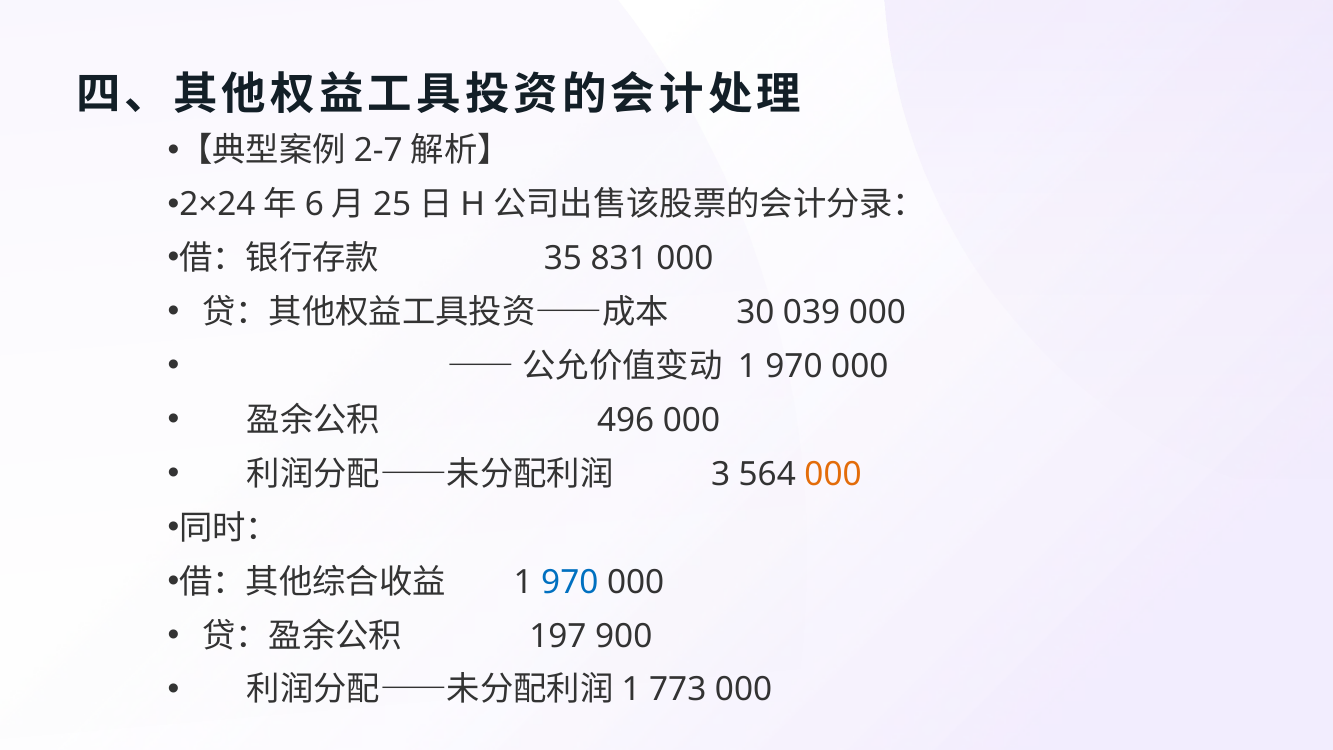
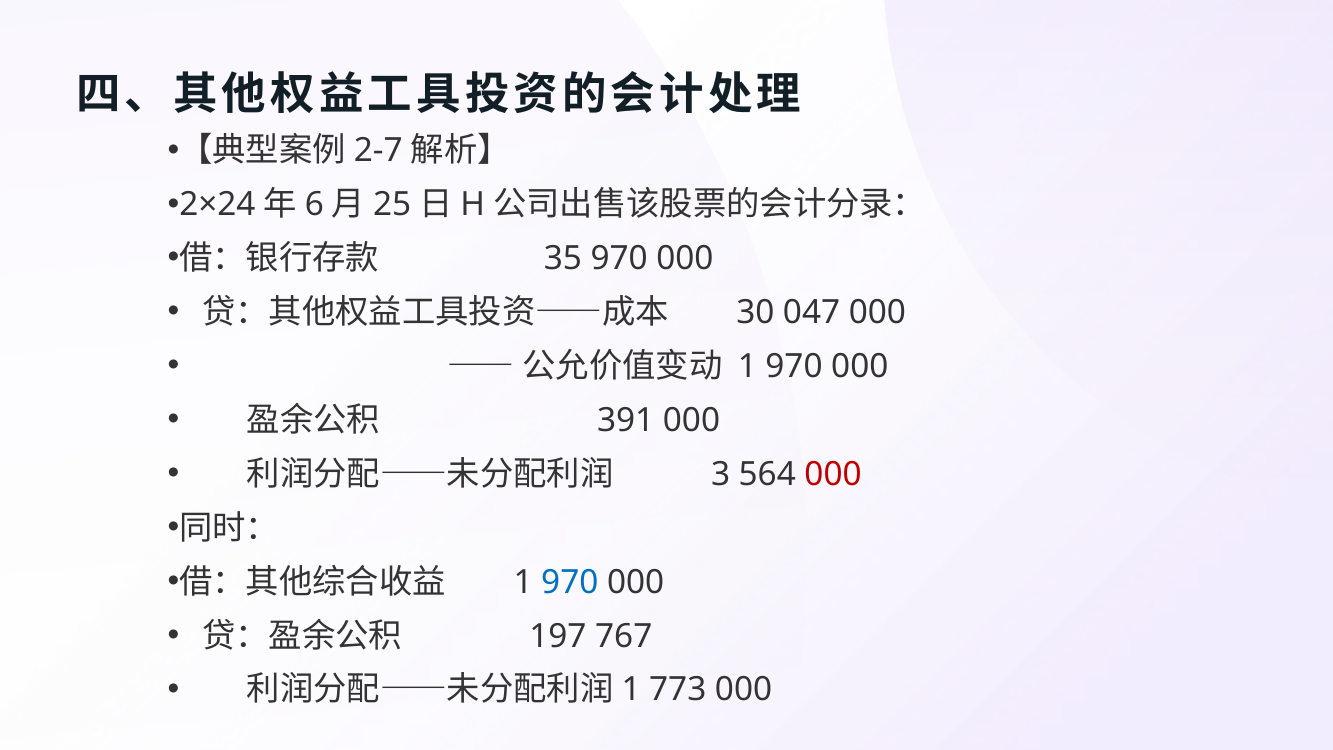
35 831: 831 -> 970 (619, 259)
039: 039 -> 047 (812, 313)
496: 496 -> 391 (626, 420)
000 colour: orange -> red (833, 474)
900: 900 -> 767 (624, 636)
